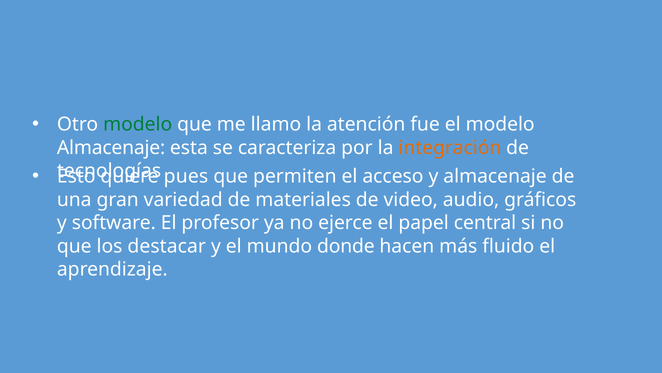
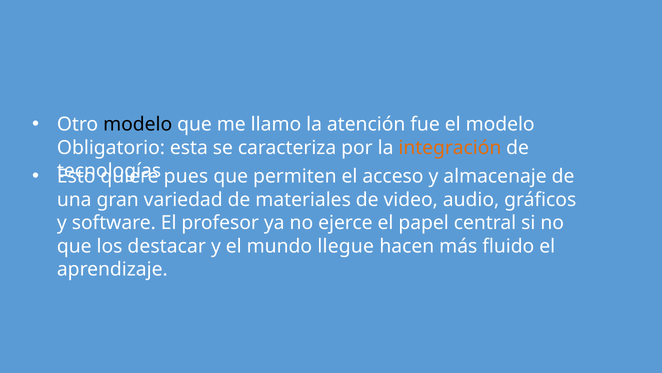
modelo colour: green -> black (138, 124)
Almacenaje: Almacenaje -> Obligatorio (111, 148)
donde: donde -> llegue (346, 246)
